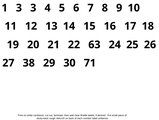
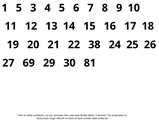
1 3: 3 -> 5 (19, 8)
63: 63 -> 38 (94, 44)
38: 38 -> 69 (29, 63)
71: 71 -> 81 (90, 63)
